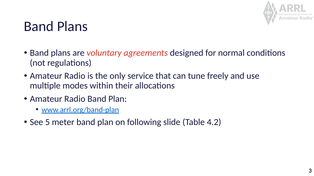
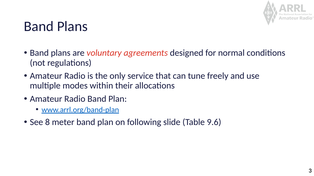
5: 5 -> 8 (47, 123)
4.2: 4.2 -> 9.6 (214, 123)
